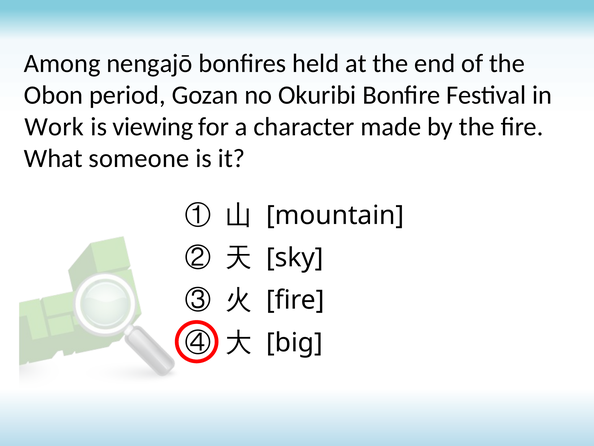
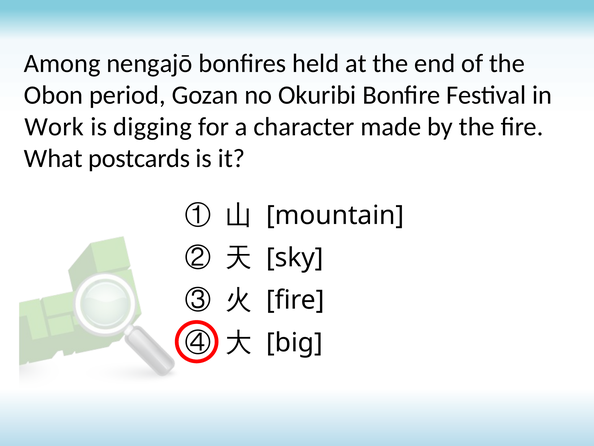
viewing: viewing -> digging (153, 127)
someone: someone -> postcards (139, 158)
